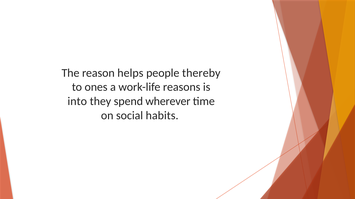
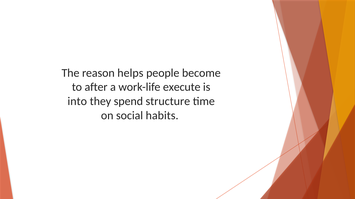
thereby: thereby -> become (201, 73)
ones: ones -> after (96, 87)
reasons: reasons -> execute (182, 87)
wherever: wherever -> structure (168, 102)
